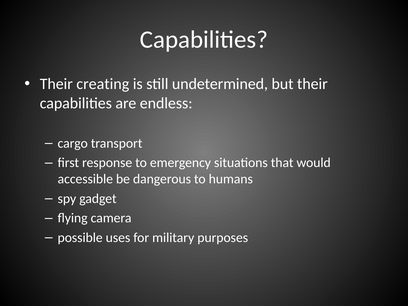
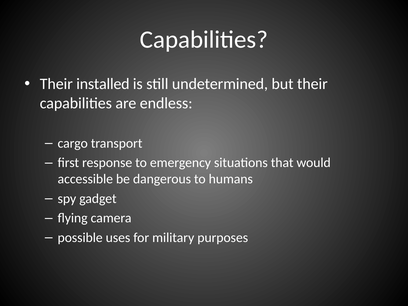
creating: creating -> installed (103, 84)
